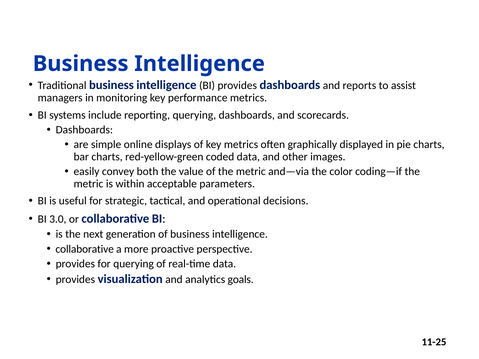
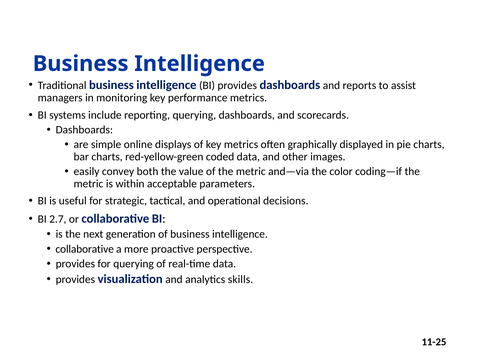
3.0: 3.0 -> 2.7 (58, 219)
goals: goals -> skills (241, 280)
